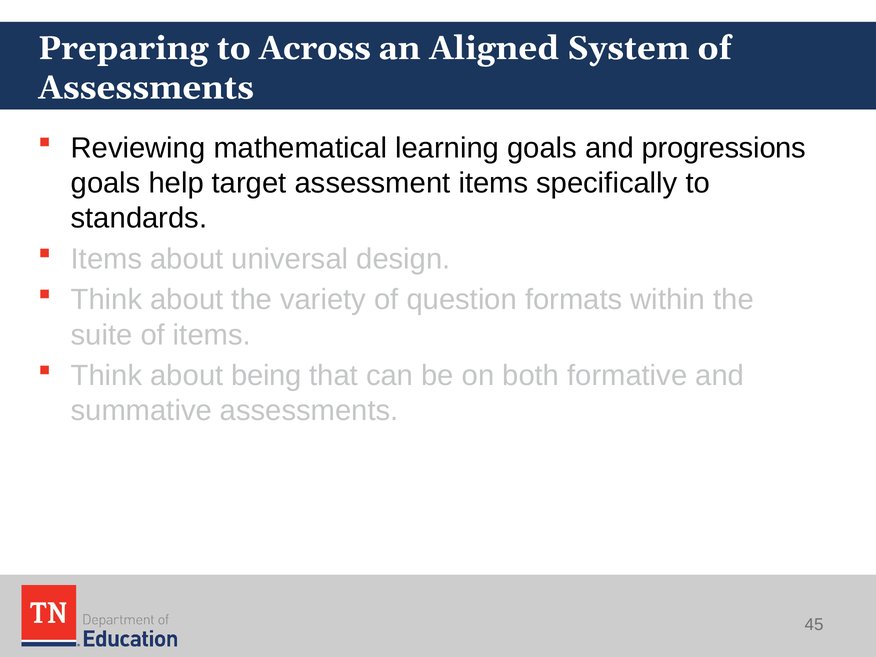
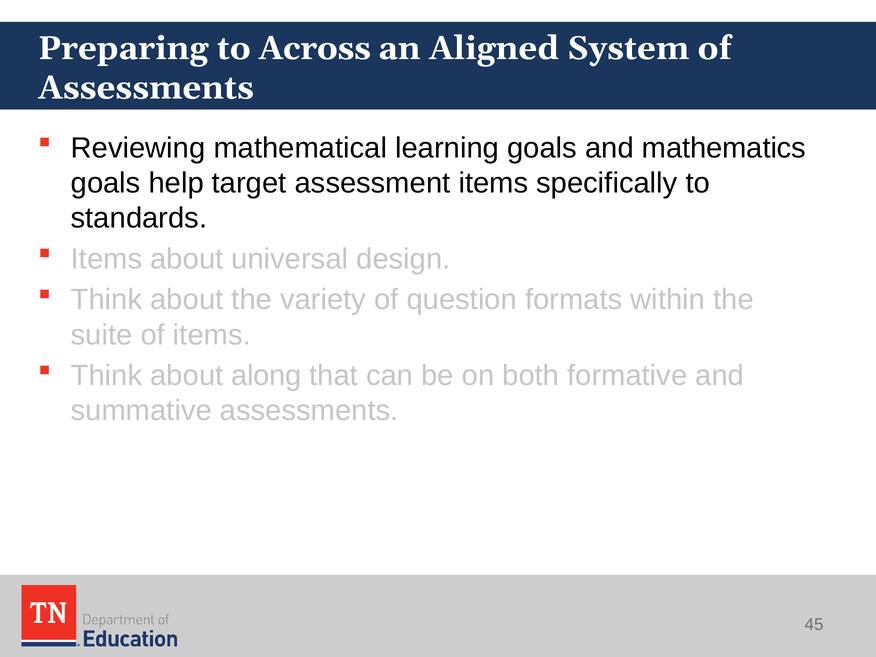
progressions: progressions -> mathematics (724, 148)
being: being -> along (266, 376)
